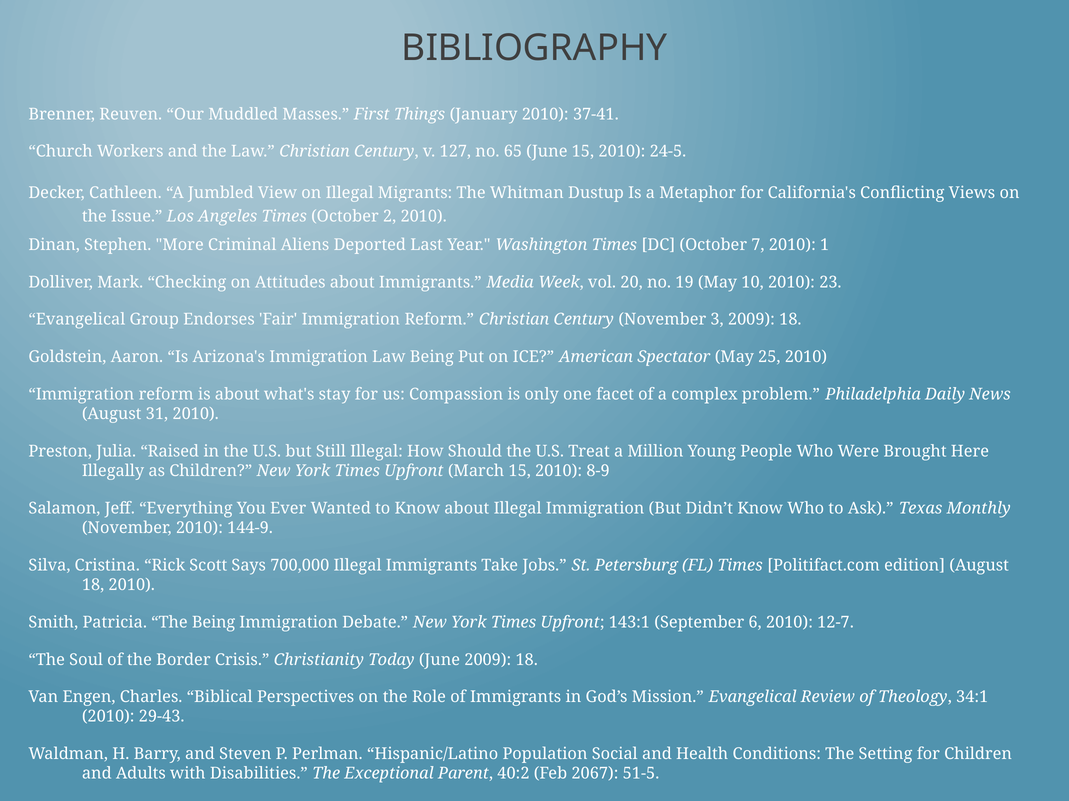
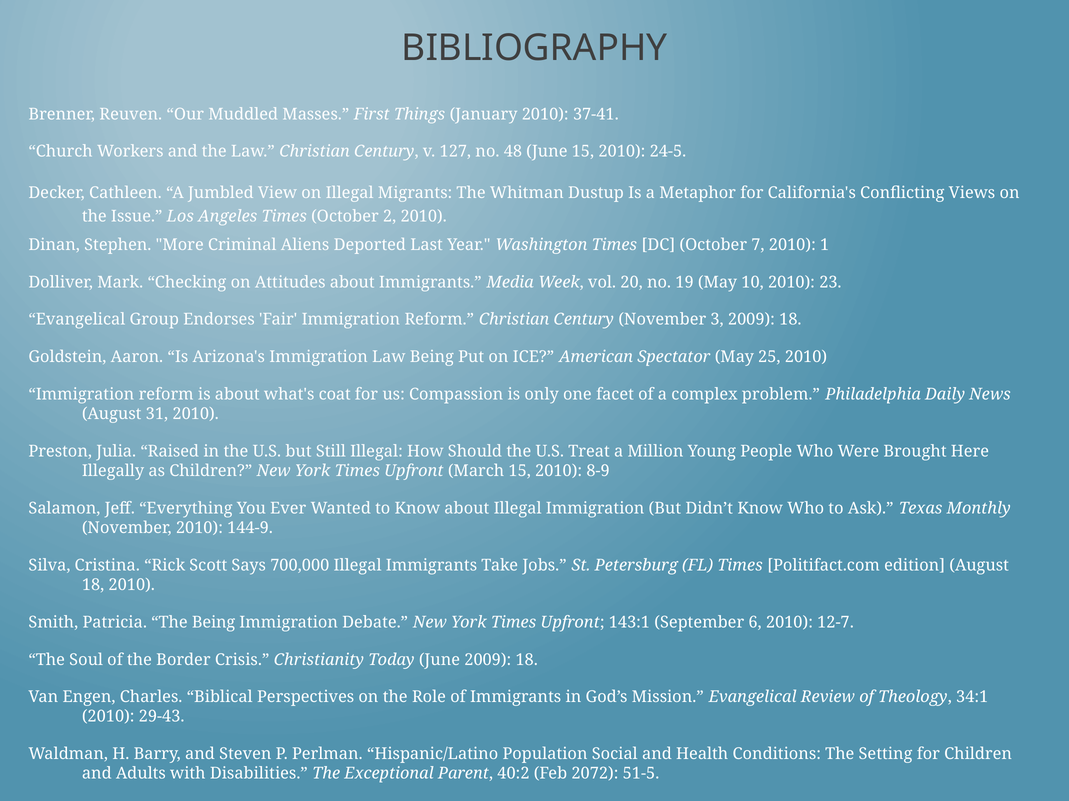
65: 65 -> 48 (513, 152)
stay: stay -> coat (335, 395)
2067: 2067 -> 2072 (595, 774)
